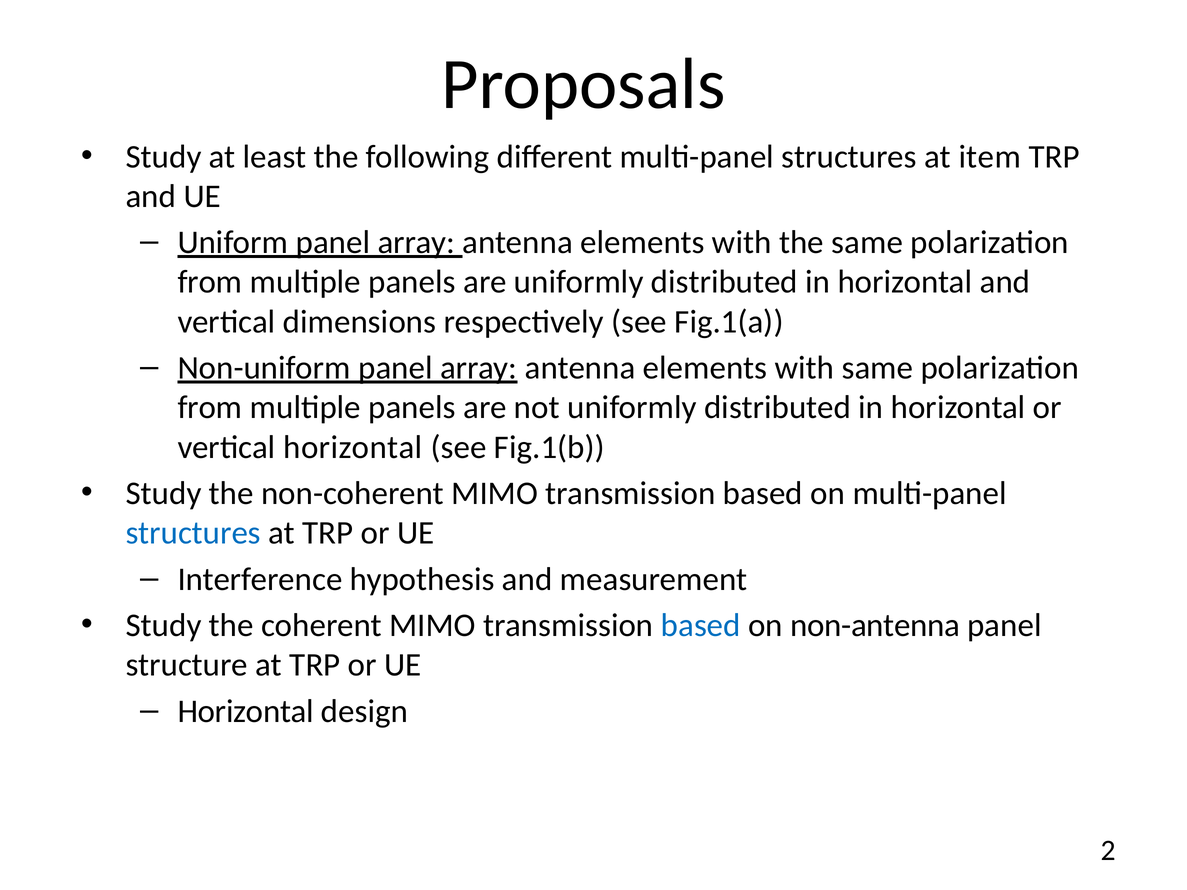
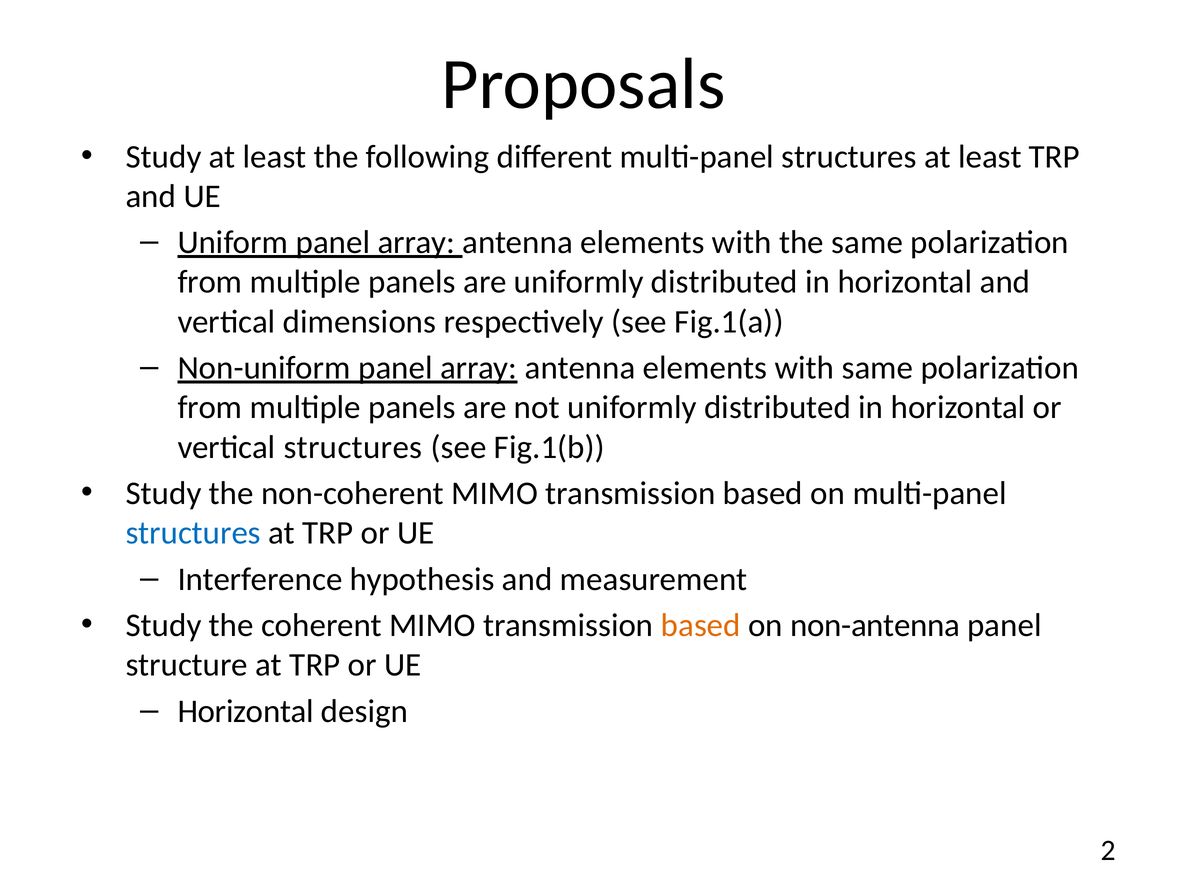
structures at item: item -> least (990, 157)
vertical horizontal: horizontal -> structures (353, 447)
based colour: blue -> orange (701, 626)
